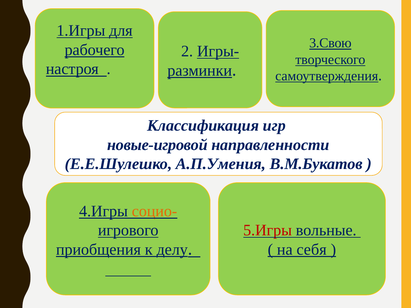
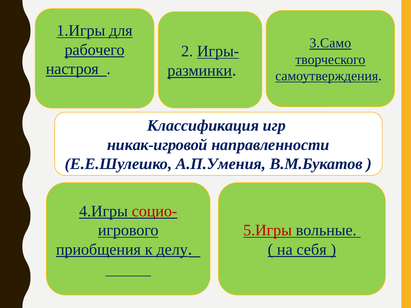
3.Свою: 3.Свою -> 3.Само (330, 43)
новые-игровой: новые-игровой -> никак-игровой (157, 145)
социо- colour: orange -> red (155, 211)
